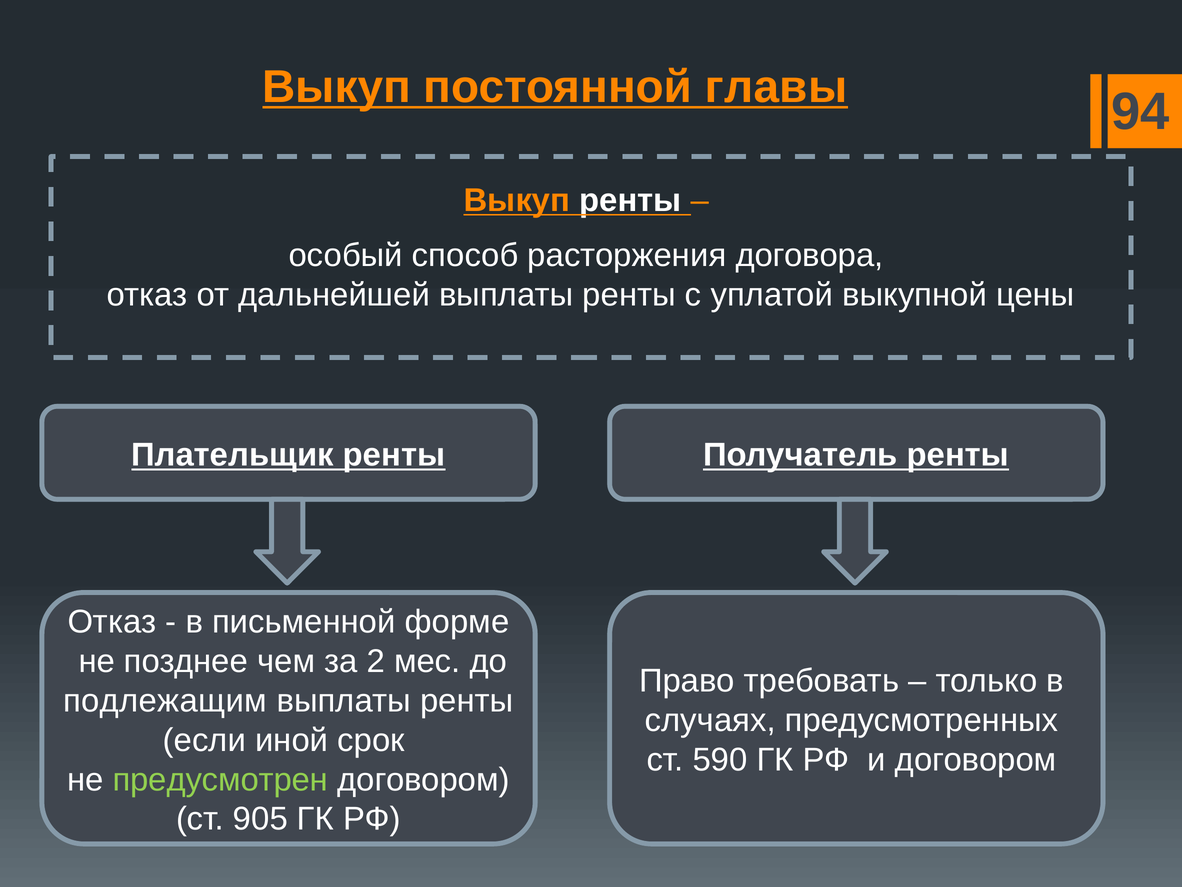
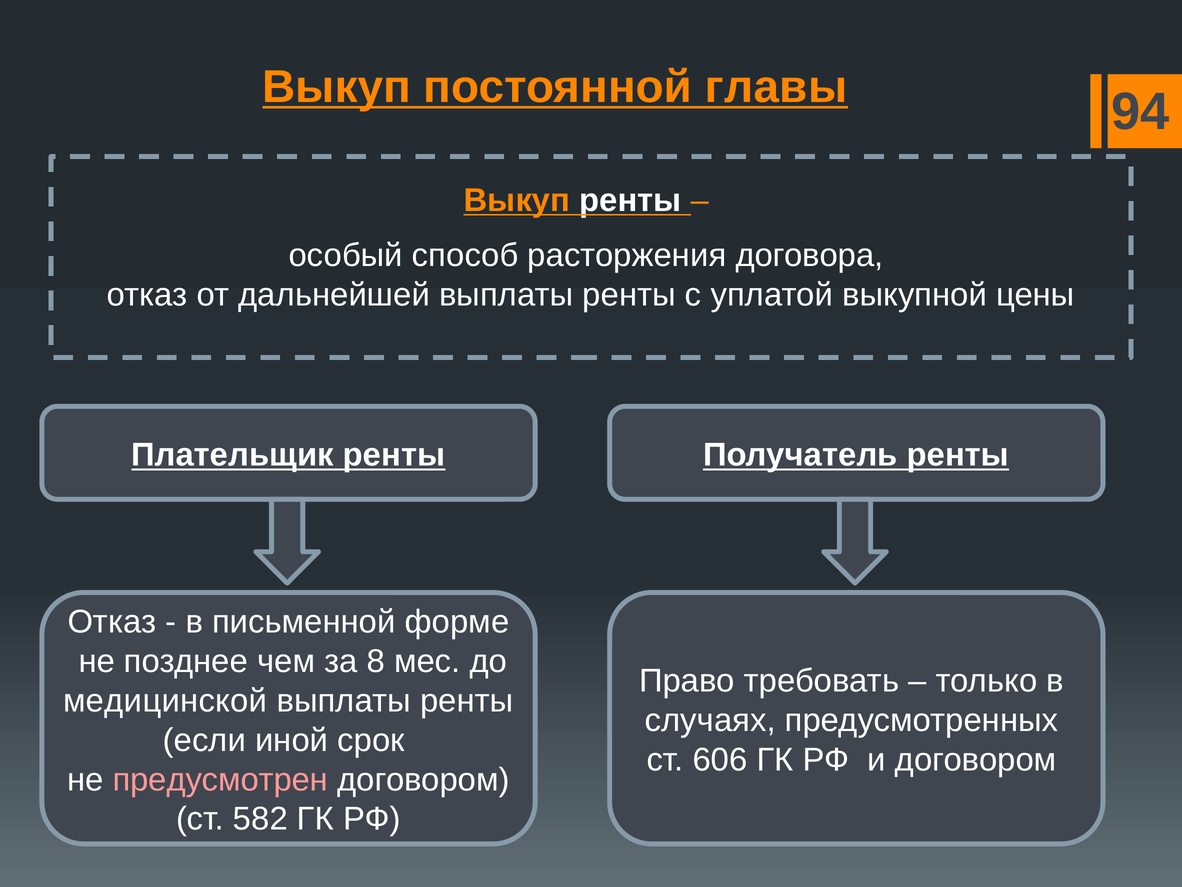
2: 2 -> 8 (376, 661)
подлежащим: подлежащим -> медицинской (165, 700)
590: 590 -> 606 (720, 760)
предусмотрен colour: light green -> pink (220, 779)
905: 905 -> 582 (260, 819)
